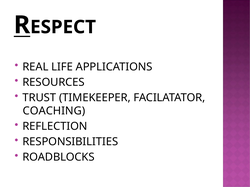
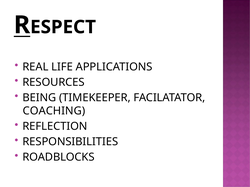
TRUST: TRUST -> BEING (39, 98)
